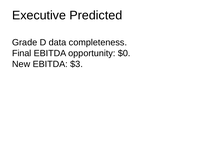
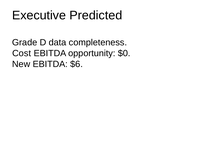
Final: Final -> Cost (22, 53)
$3: $3 -> $6 (77, 64)
